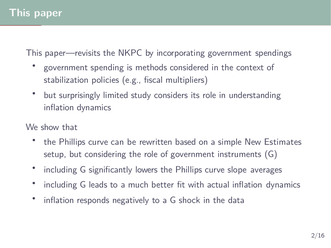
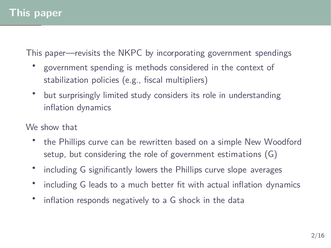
Estimates: Estimates -> Woodford (283, 142)
instruments: instruments -> estimations (239, 155)
